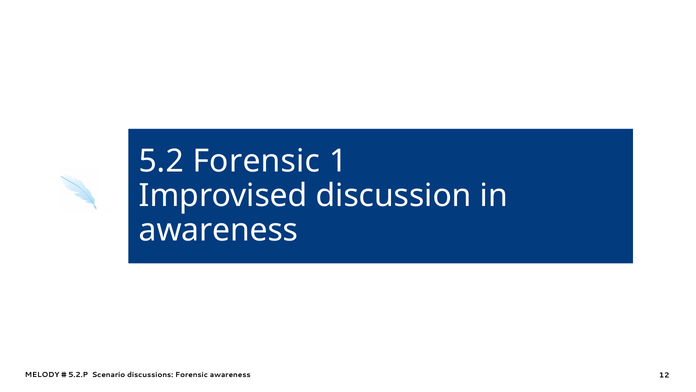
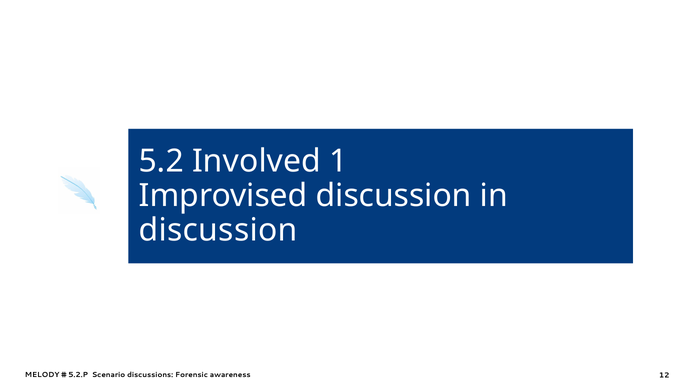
5.2 Forensic: Forensic -> Involved (257, 161)
awareness: awareness -> discussion (218, 230)
